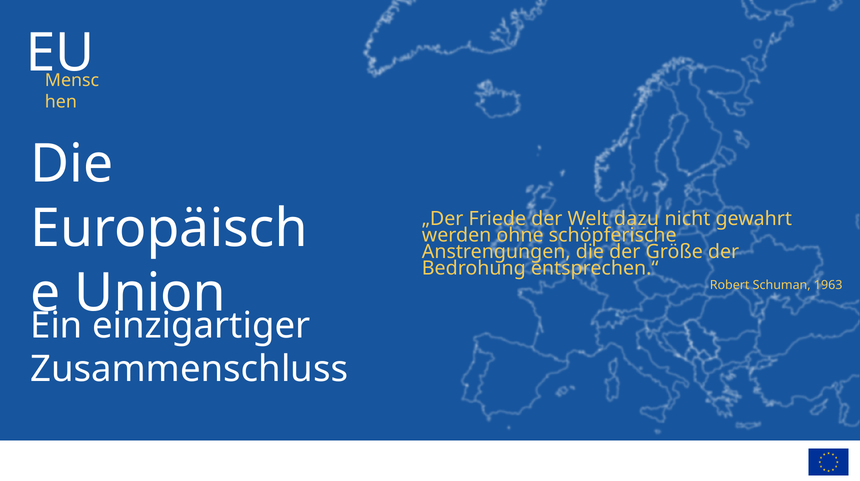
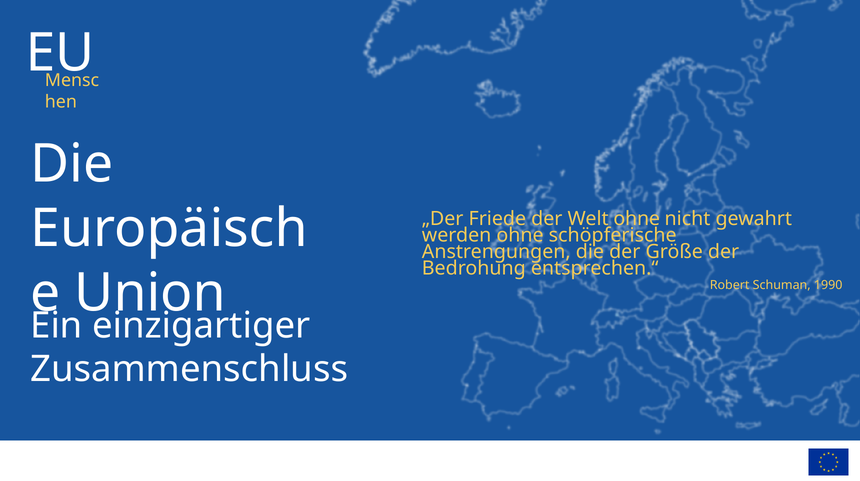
Welt dazu: dazu -> ohne (637, 218)
1963: 1963 -> 1990 (828, 285)
